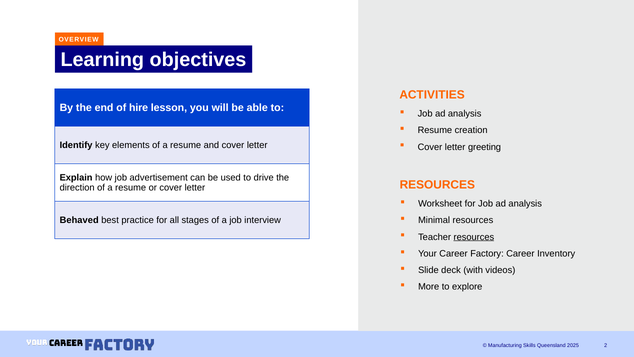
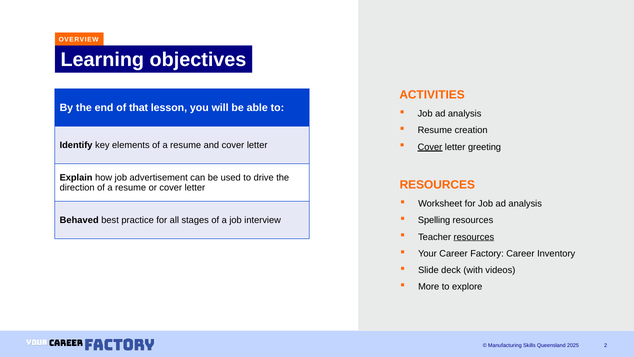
hire: hire -> that (139, 108)
Cover underline: none -> present (430, 147)
Minimal: Minimal -> Spelling (434, 220)
